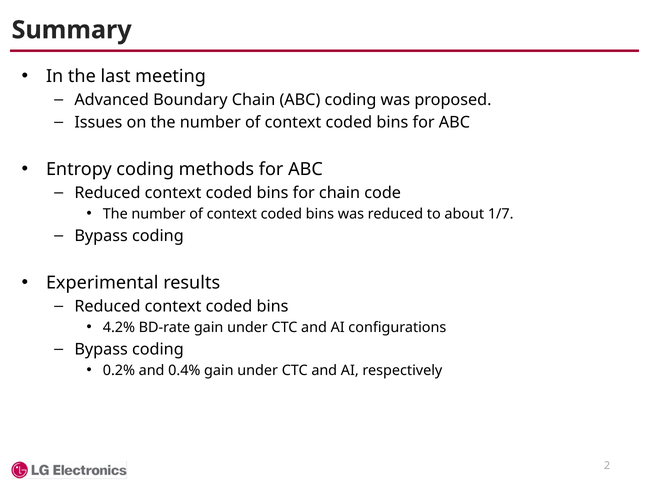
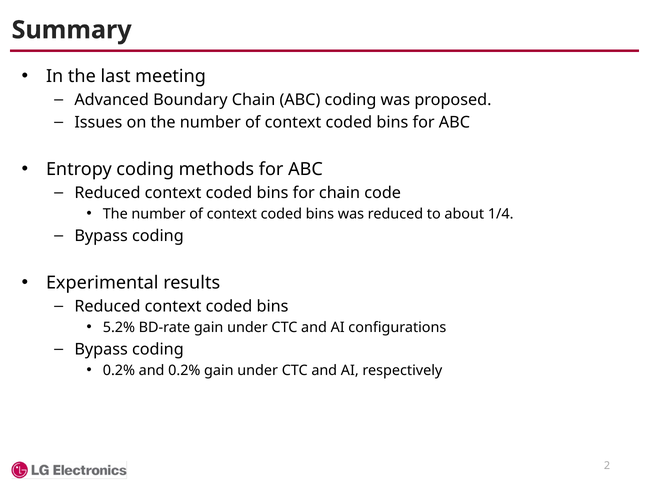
1/7: 1/7 -> 1/4 (501, 214)
4.2%: 4.2% -> 5.2% (119, 328)
and 0.4%: 0.4% -> 0.2% (184, 371)
